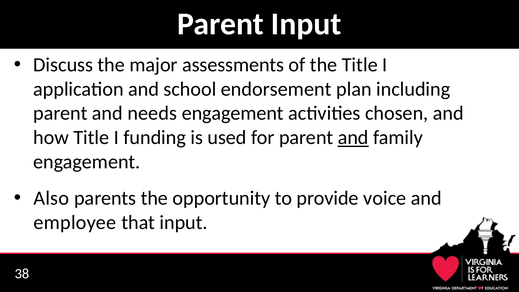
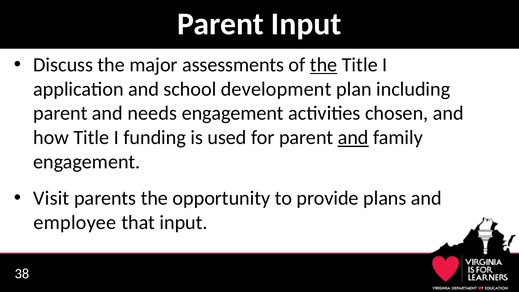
the underline: none -> present (324, 65)
endorsement: endorsement -> development (276, 89)
Also: Also -> Visit (51, 198)
voice: voice -> plans (385, 198)
